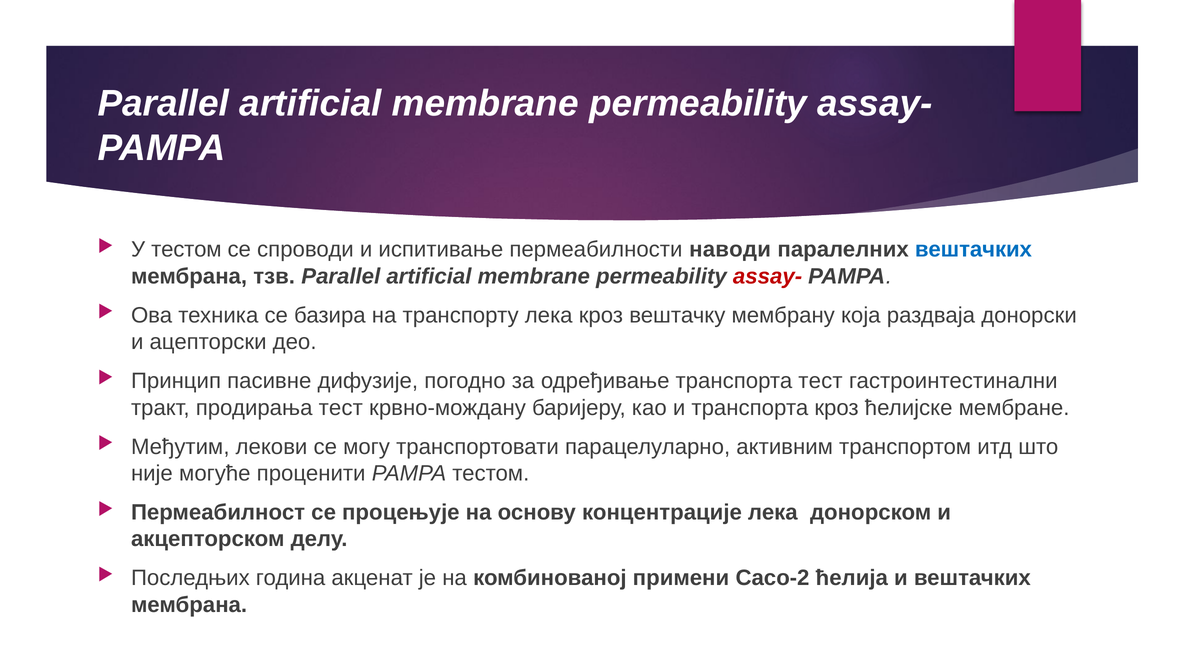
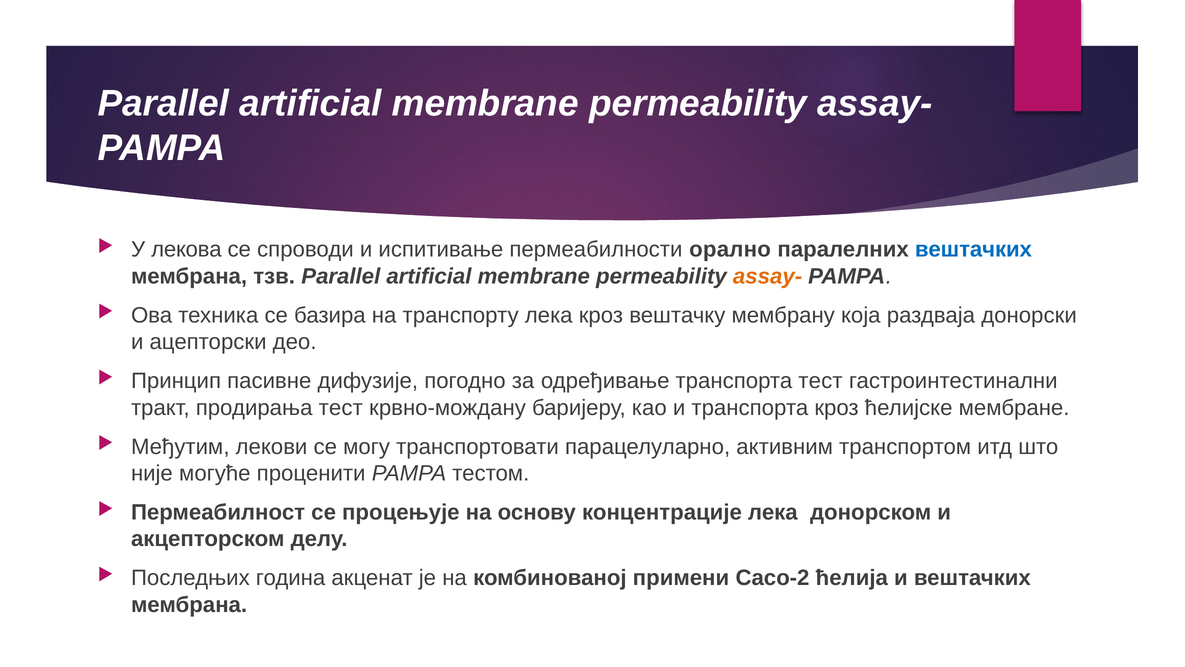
У тестом: тестом -> лекова (186, 249)
наводи: наводи -> орално (730, 249)
assay- colour: red -> orange (768, 276)
